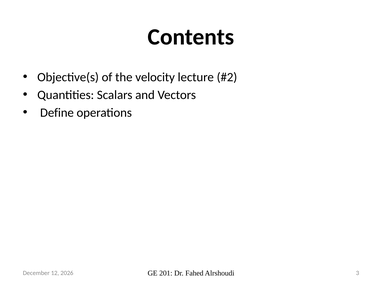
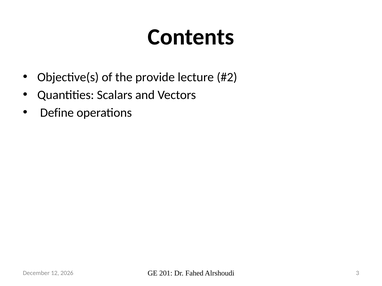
velocity: velocity -> provide (155, 77)
